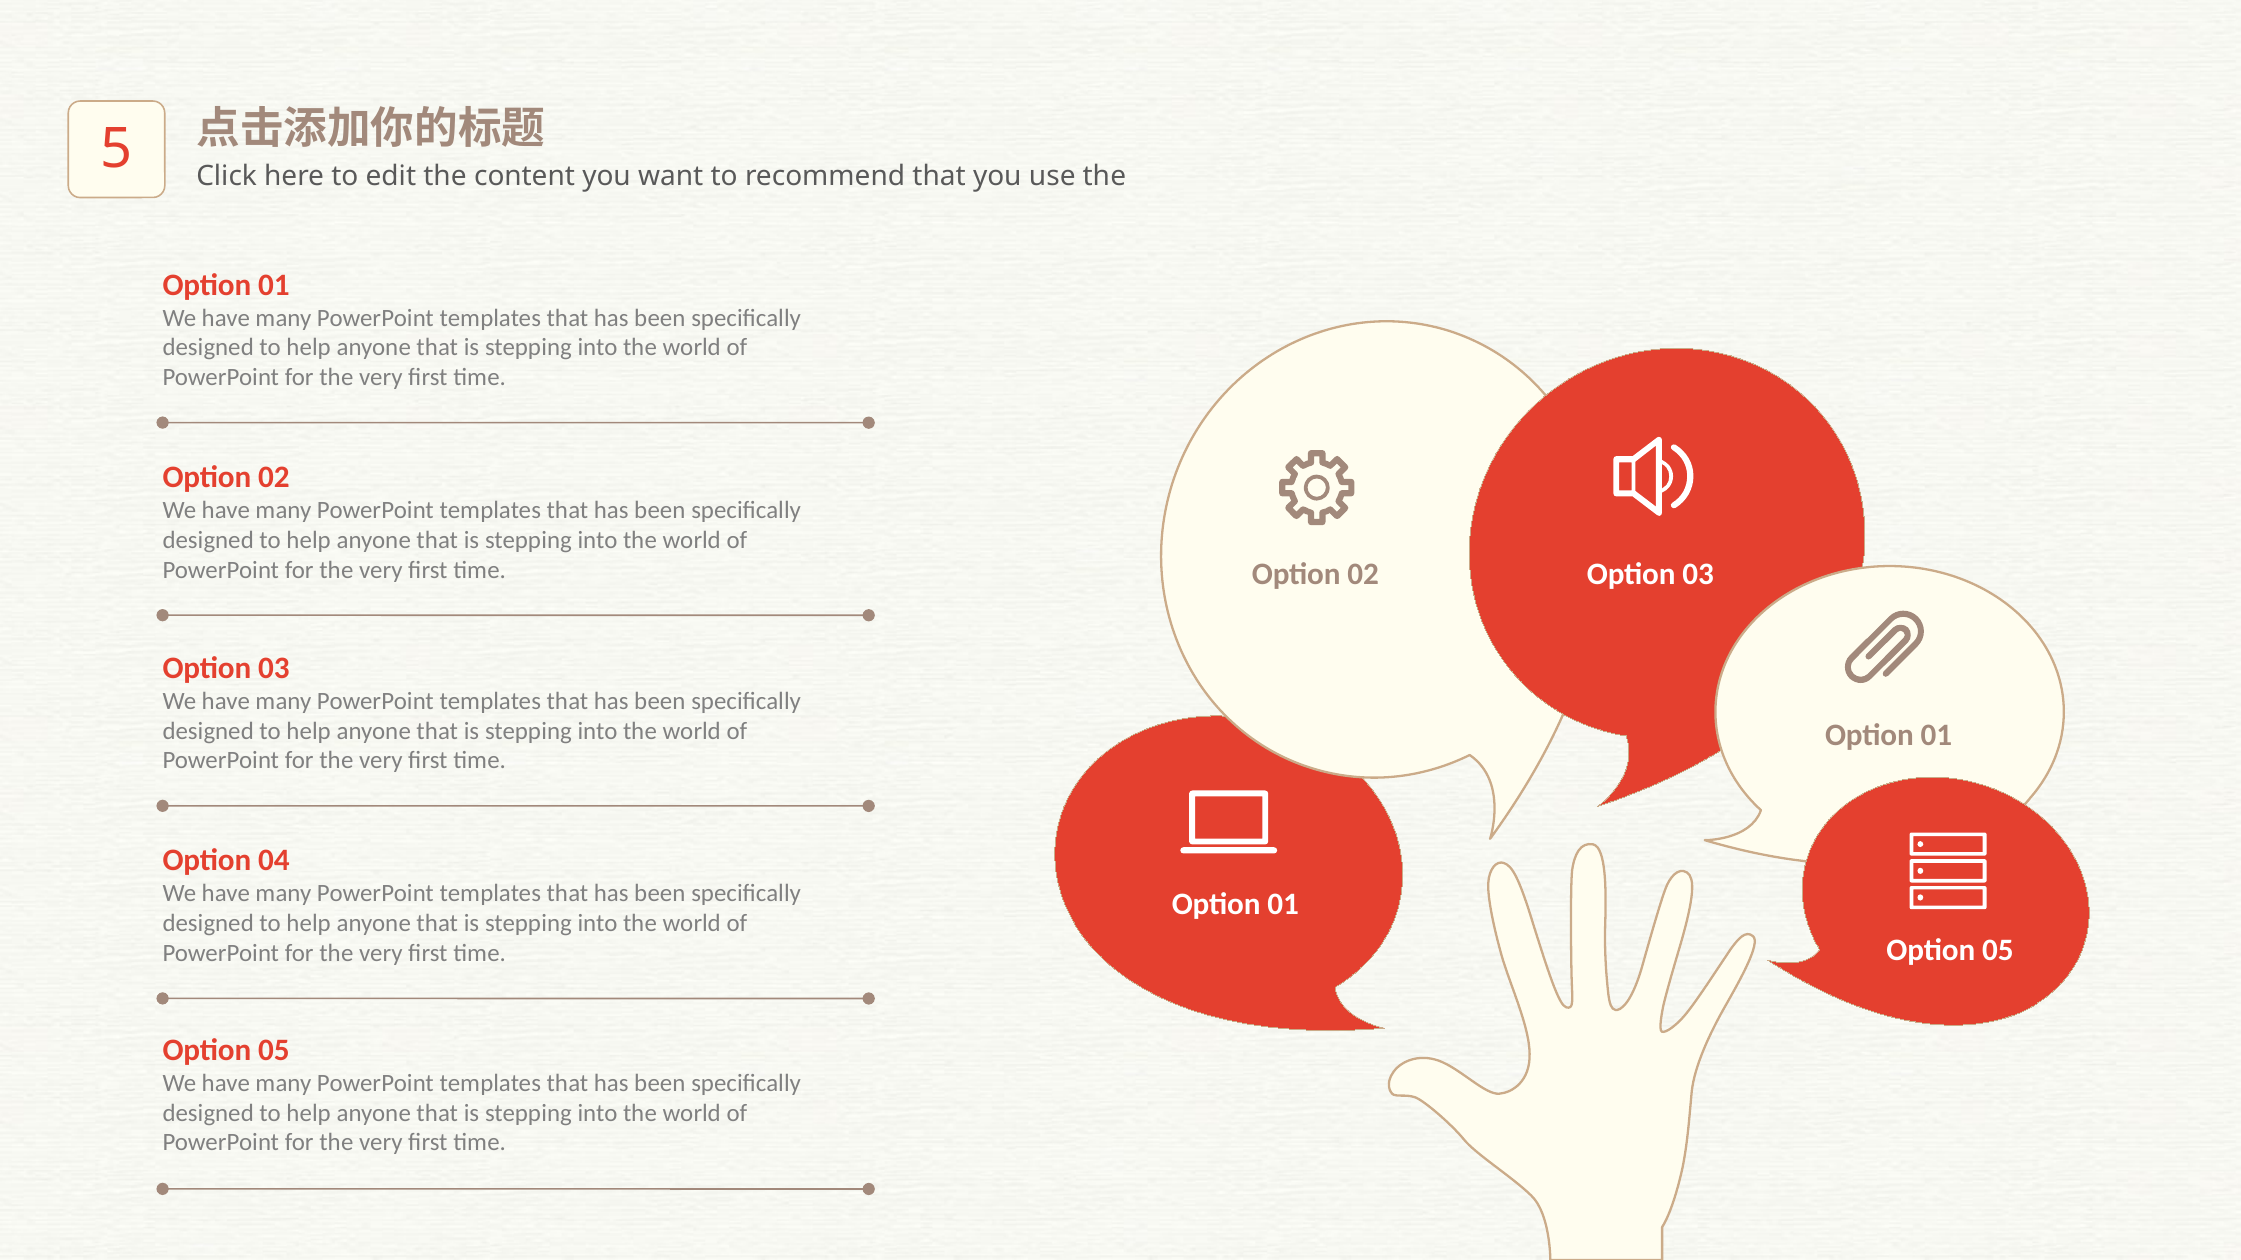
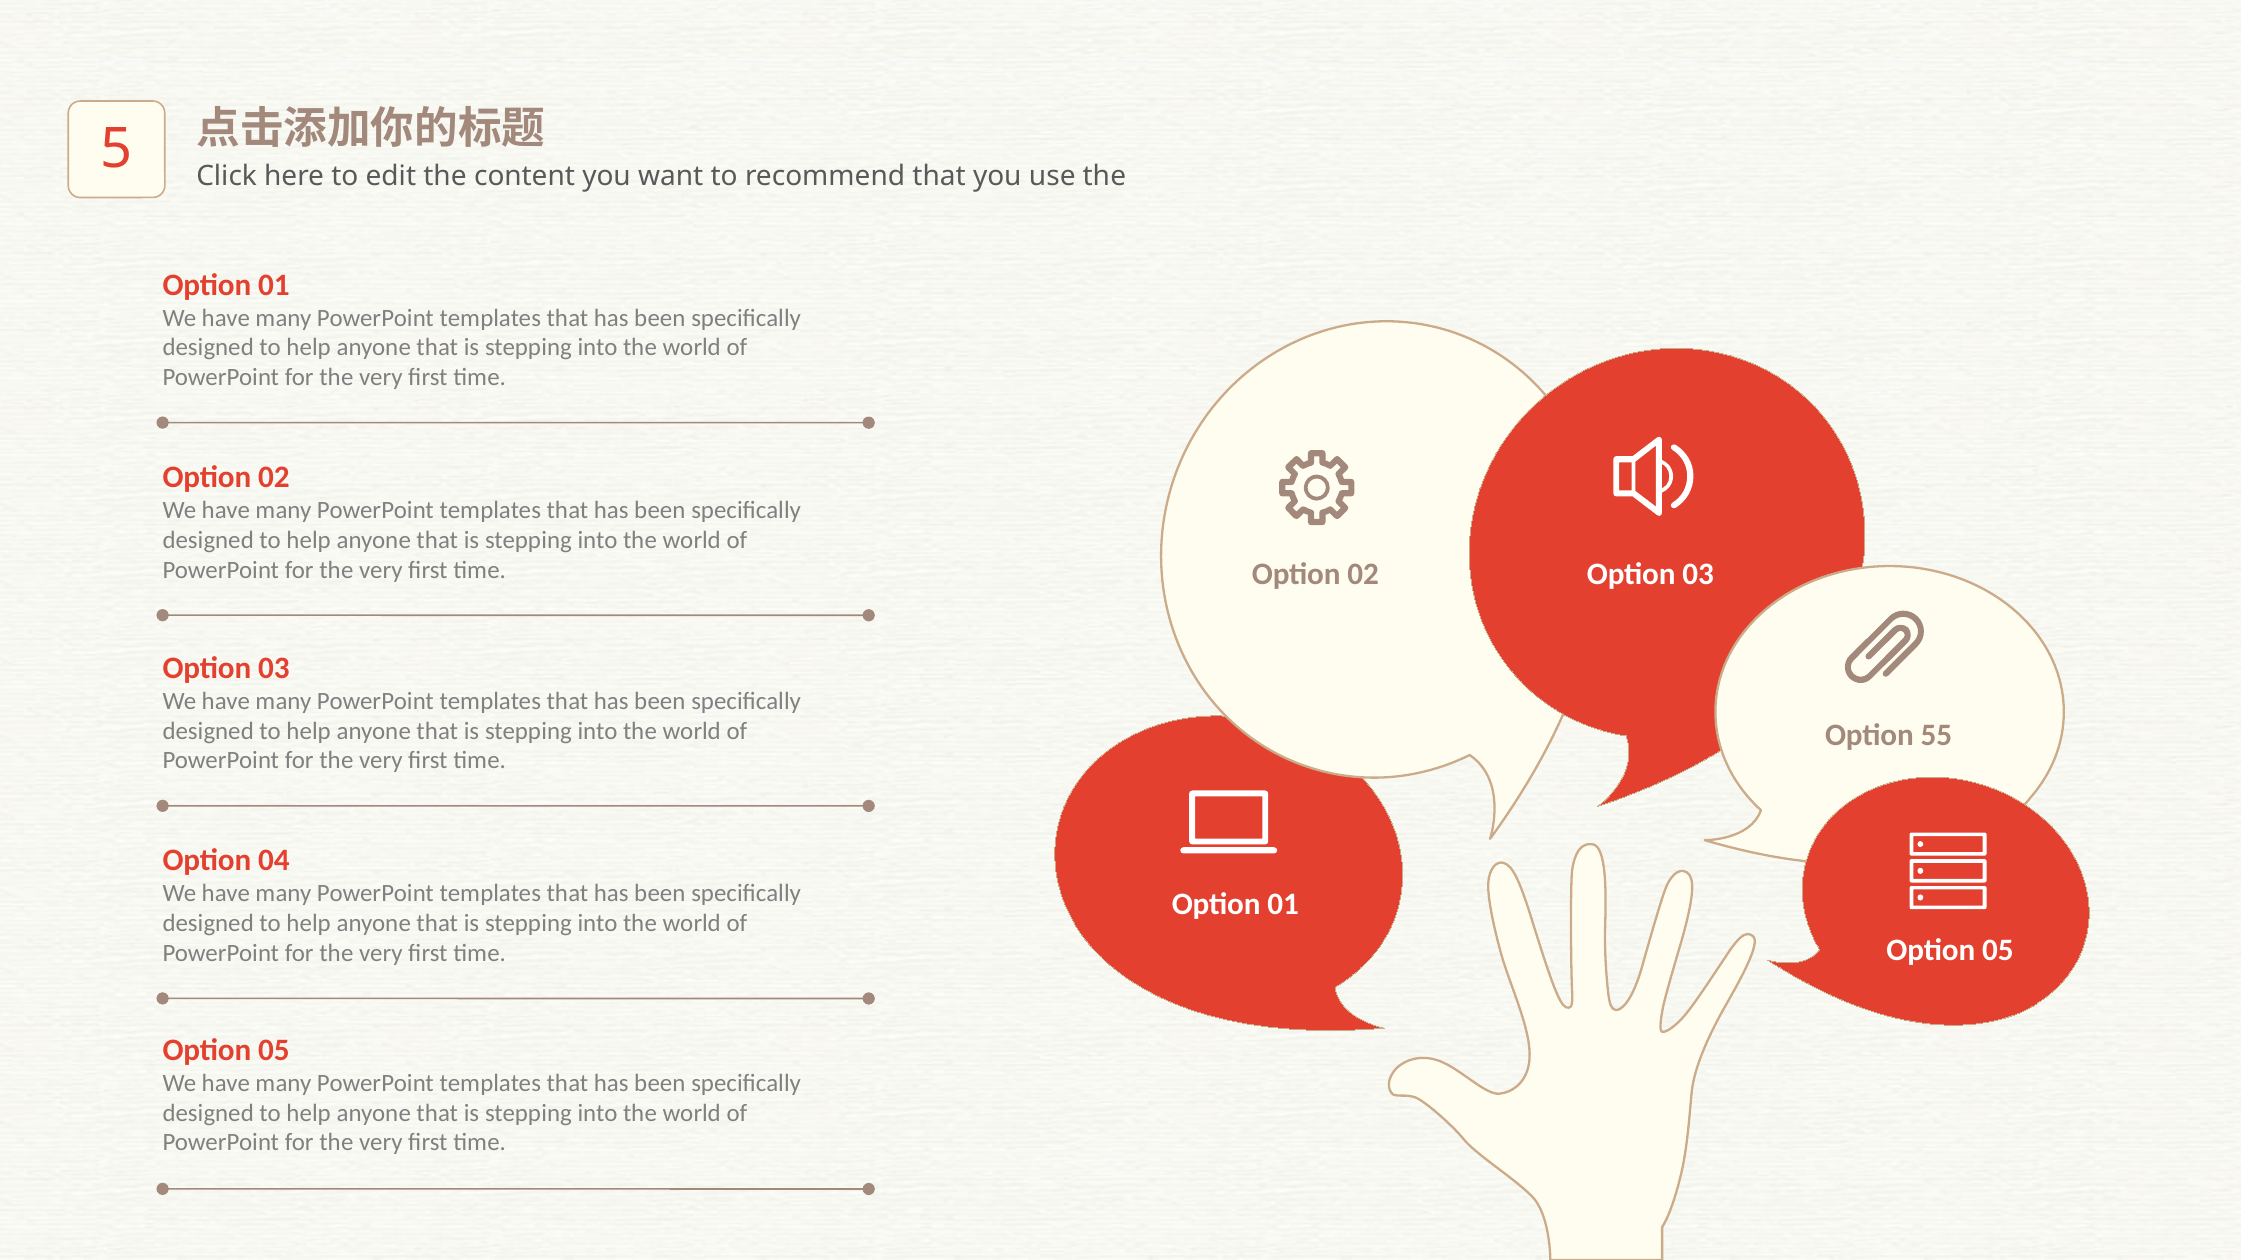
01: 01 -> 55 (1936, 735)
